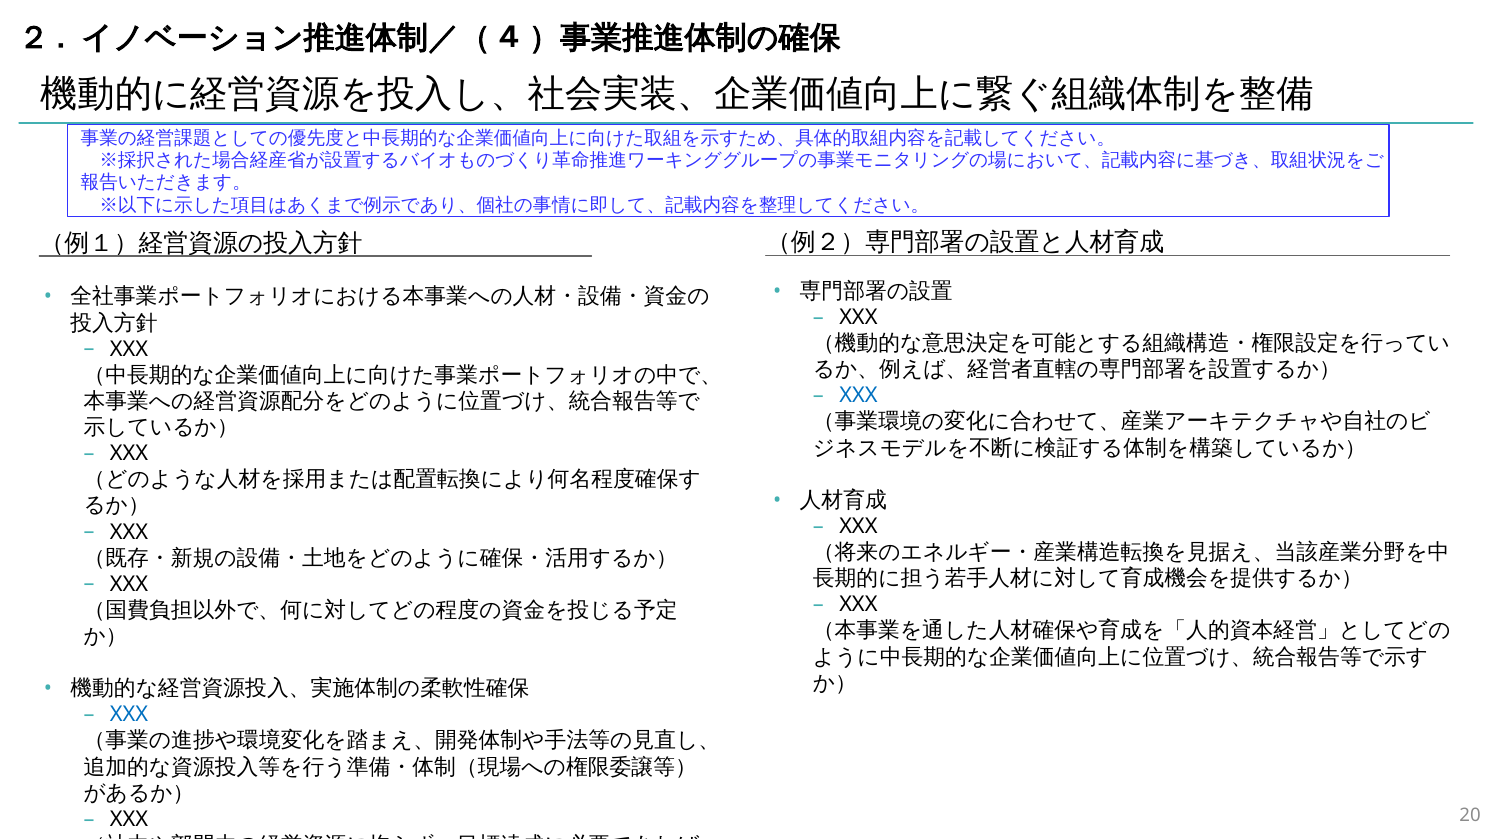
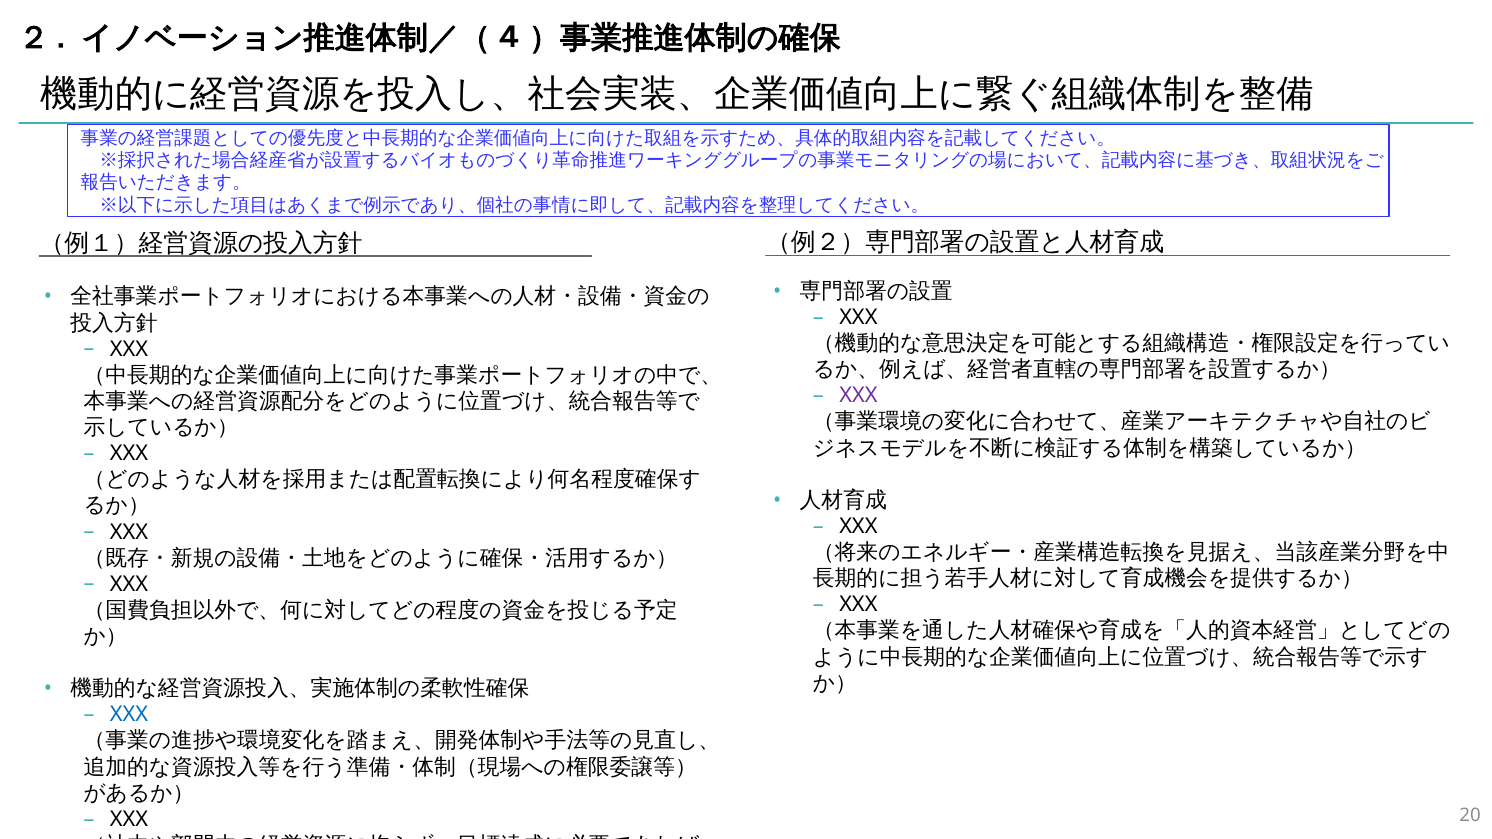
XXX colour: blue -> purple (858, 396)
